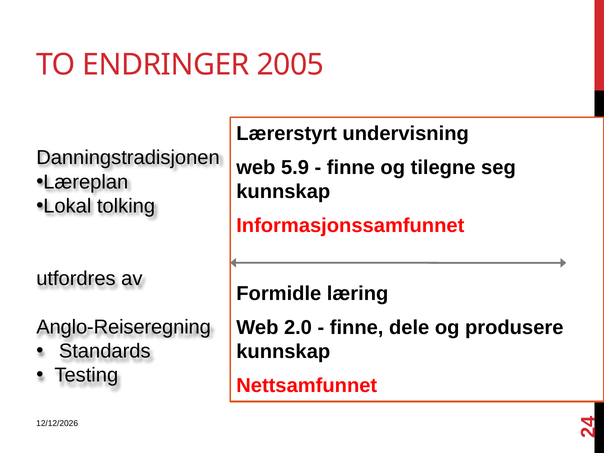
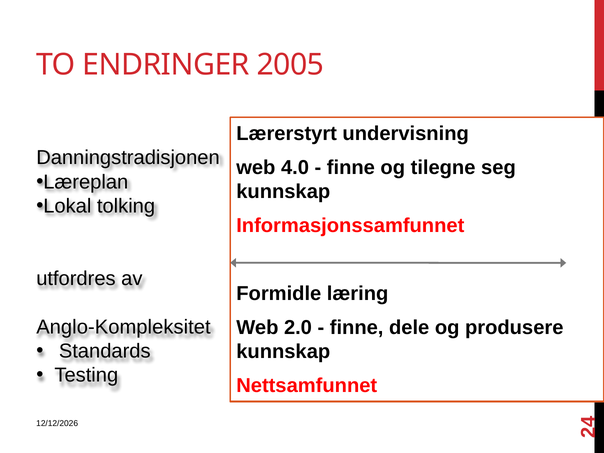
5.9: 5.9 -> 4.0 (295, 168)
Anglo-Reiseregning: Anglo-Reiseregning -> Anglo-Kompleksitet (123, 327)
